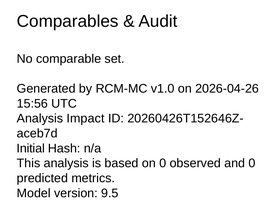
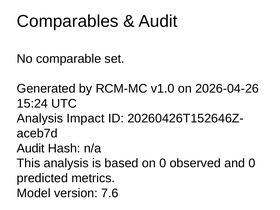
15:56: 15:56 -> 15:24 (32, 104)
Initial: Initial -> Audit (31, 148)
9.5: 9.5 -> 7.6 (110, 193)
